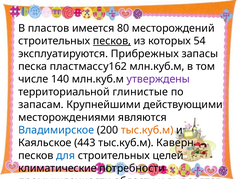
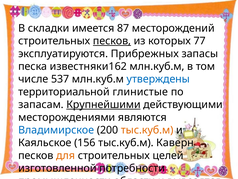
пластов: пластов -> складки (49, 28)
80: 80 -> 87 (123, 28)
54: 54 -> 77 (200, 41)
пластмассу162: пластмассу162 -> известняки162 (88, 66)
140: 140 -> 537 (60, 79)
утверждены colour: purple -> blue (158, 79)
Крупнейшими underline: none -> present (103, 104)
443: 443 -> 156 (85, 142)
для colour: blue -> orange (66, 155)
климатические: климатические -> изготовленной (57, 168)
